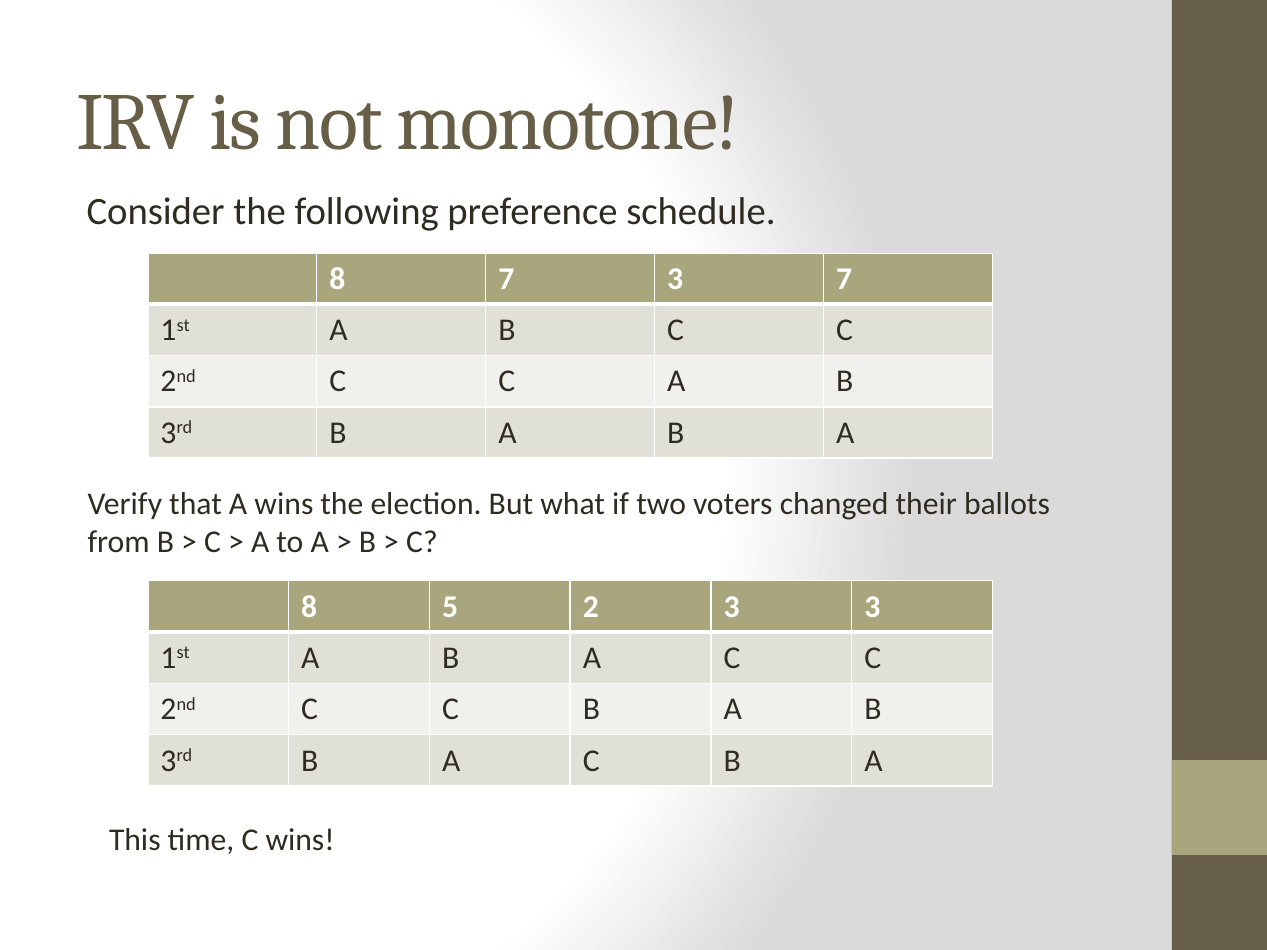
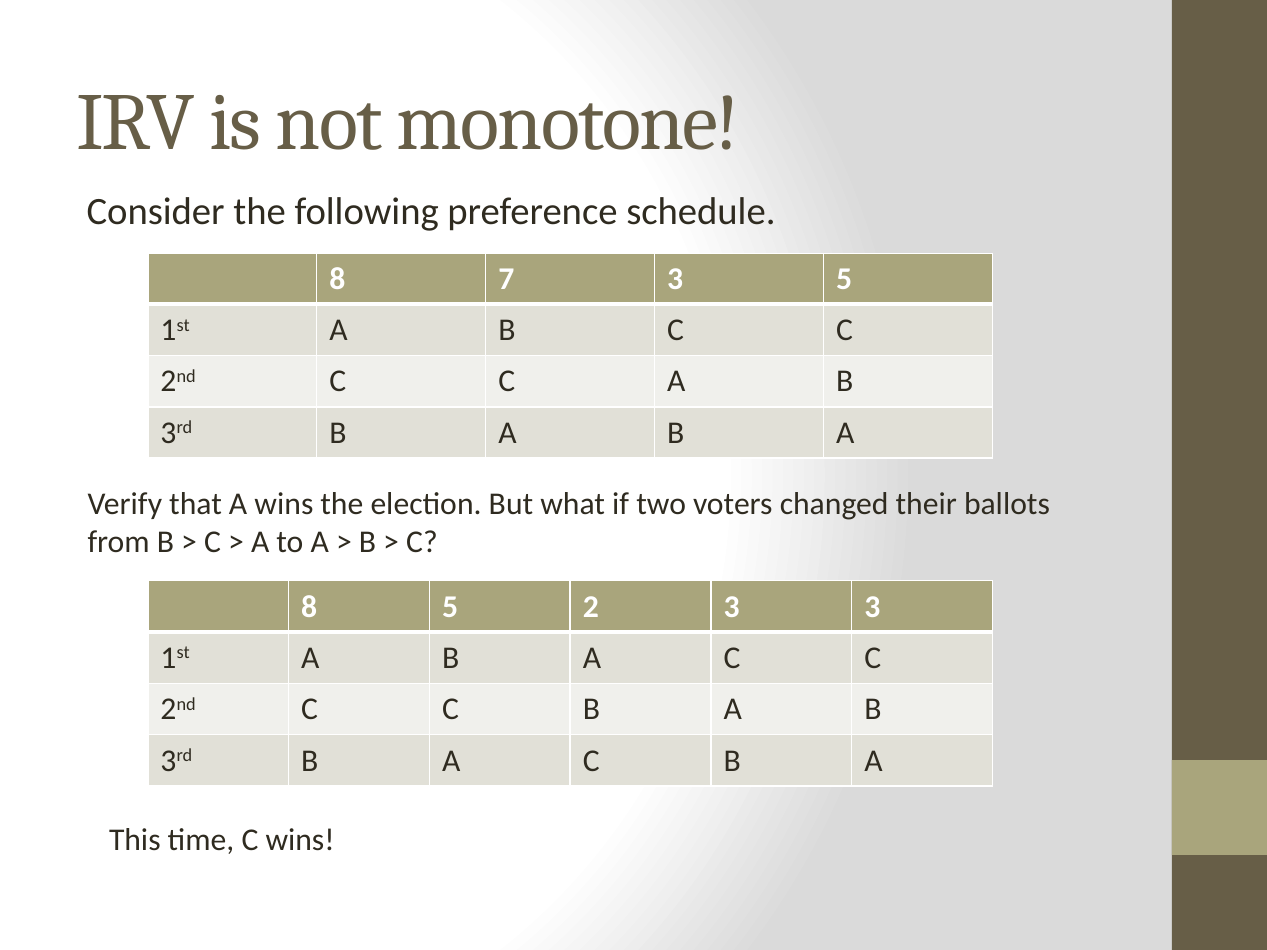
3 7: 7 -> 5 (844, 279)
